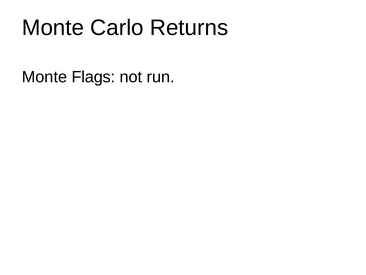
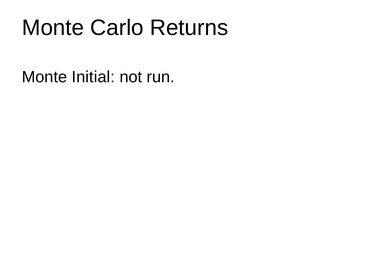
Flags: Flags -> Initial (93, 77)
